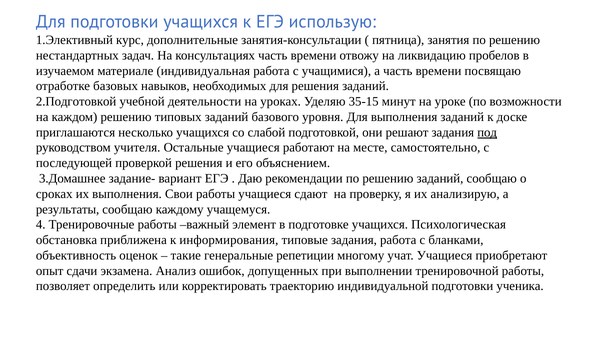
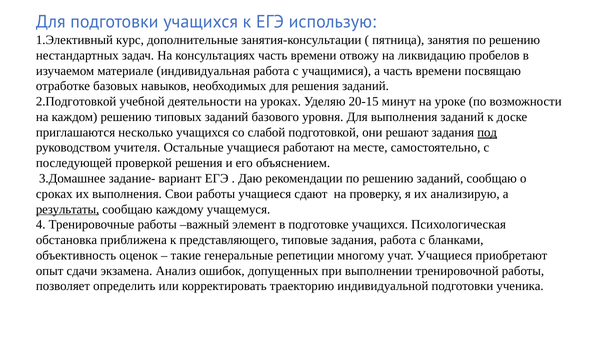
35-15: 35-15 -> 20-15 (364, 102)
результаты underline: none -> present (68, 209)
информирования: информирования -> представляющего (229, 240)
